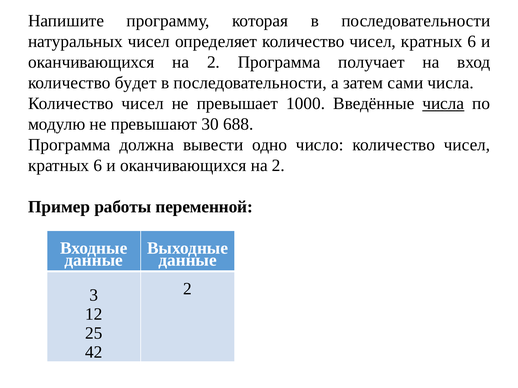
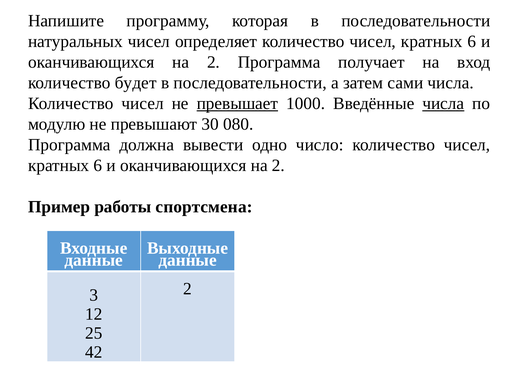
превышает underline: none -> present (237, 104)
688: 688 -> 080 (238, 124)
переменной: переменной -> спортсмена (204, 207)
